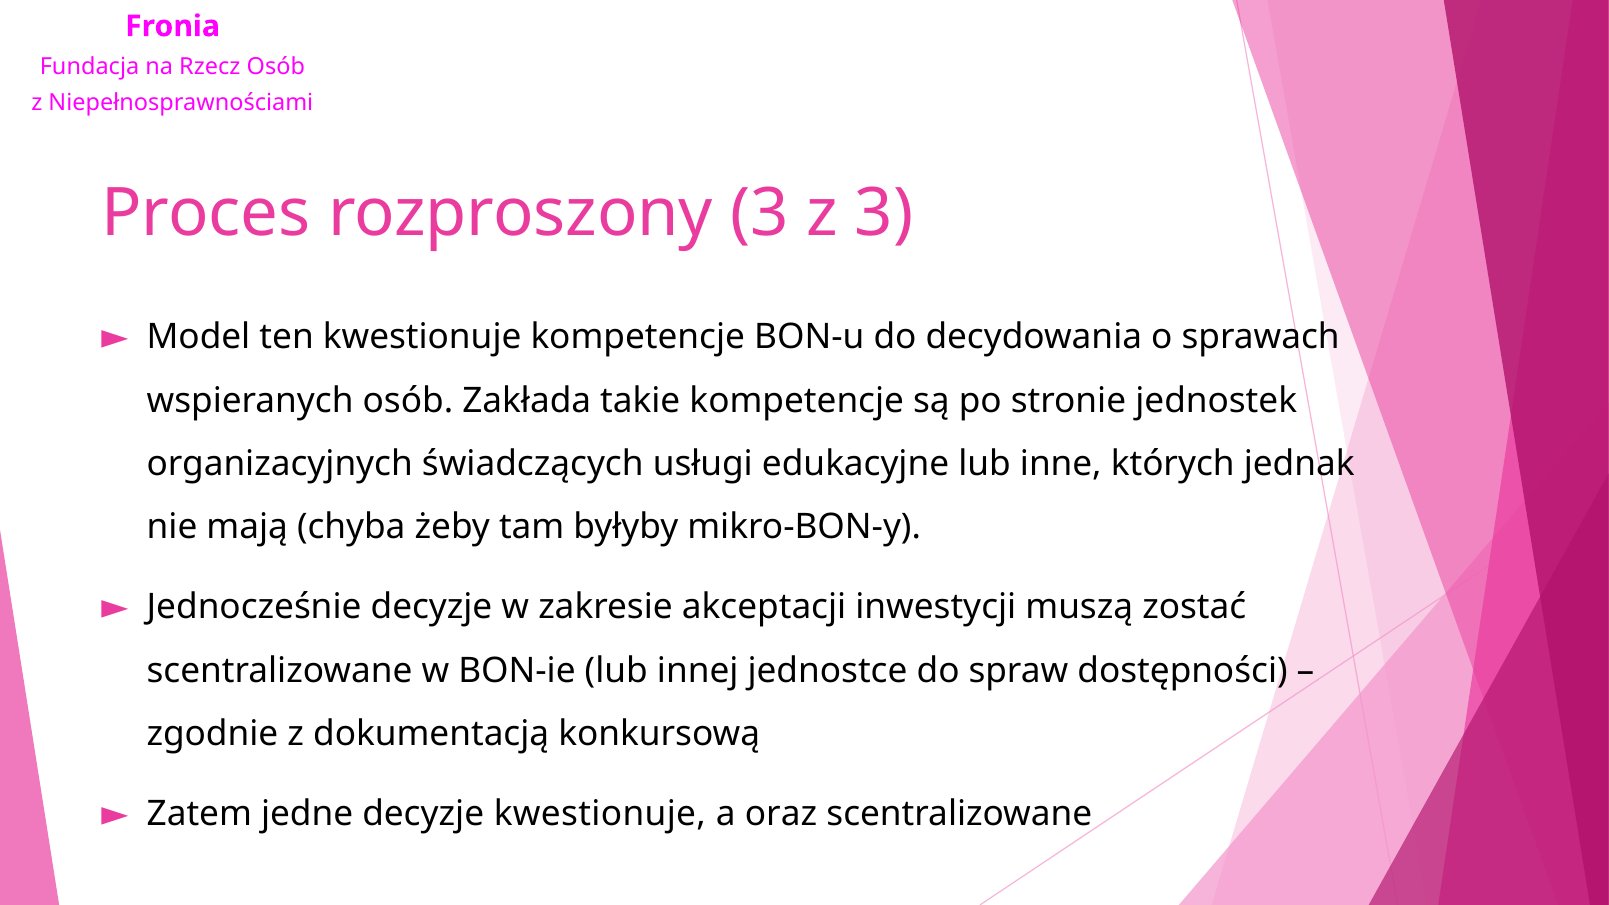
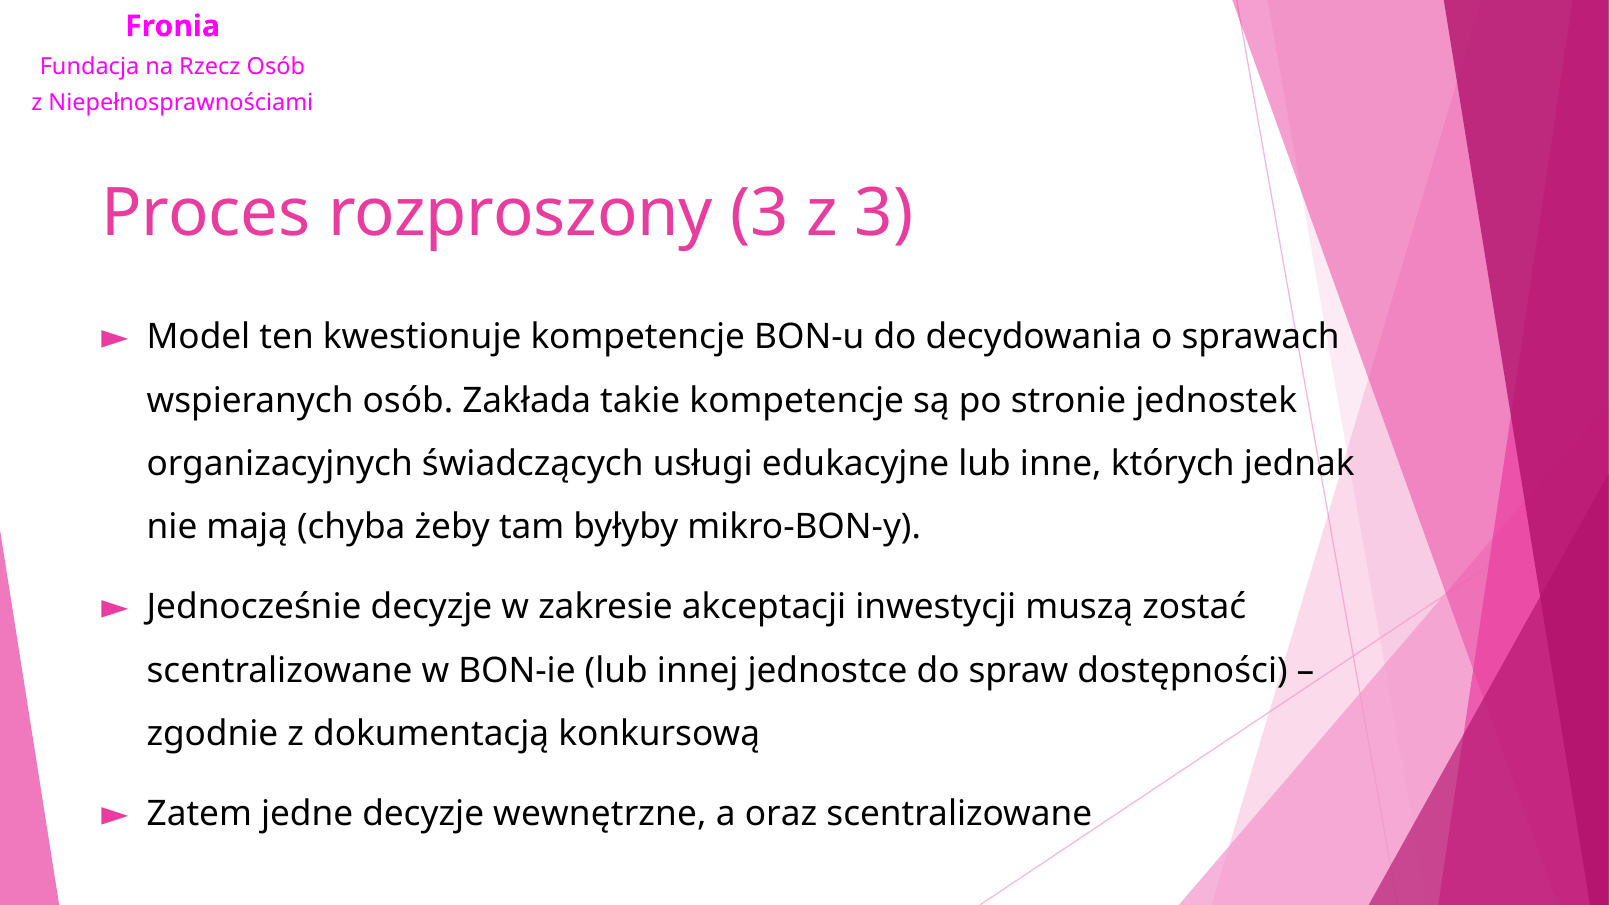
decyzje kwestionuje: kwestionuje -> wewnętrzne (600, 814)
